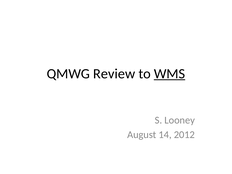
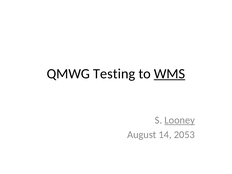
Review: Review -> Testing (114, 74)
Looney underline: none -> present (180, 120)
2012: 2012 -> 2053 (184, 135)
